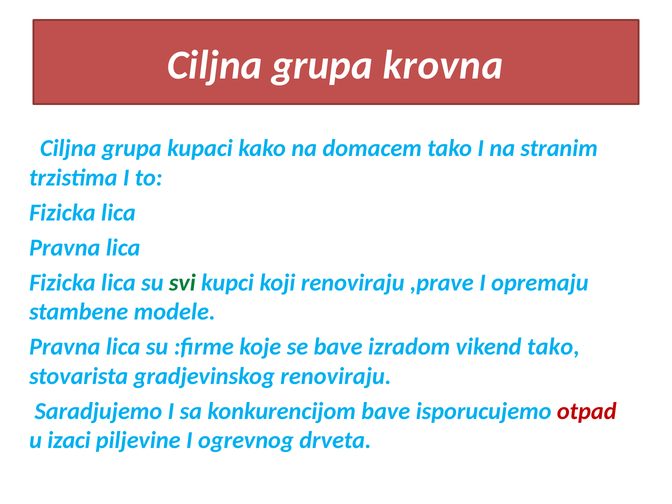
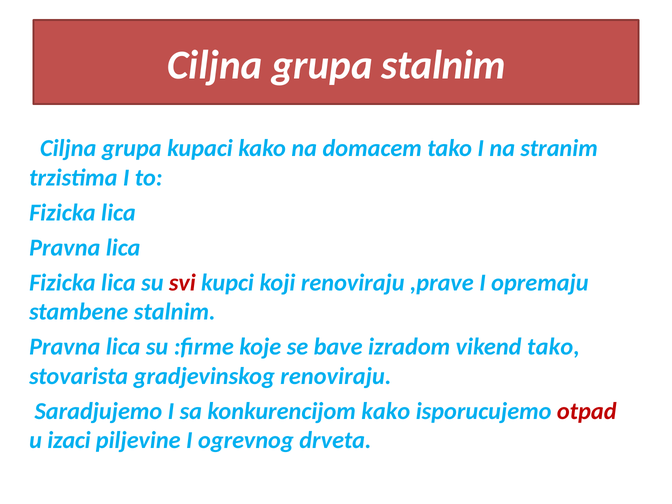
grupa krovna: krovna -> stalnim (443, 65)
svi colour: green -> red (182, 283)
stambene modele: modele -> stalnim (175, 312)
konkurencijom bave: bave -> kako (386, 411)
